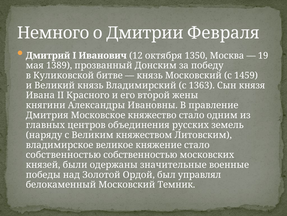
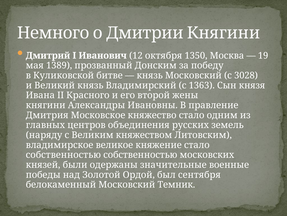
Дмитрии Февраля: Февраля -> Княгини (223, 33)
1459: 1459 -> 3028 (246, 75)
управлял: управлял -> сентября (199, 174)
